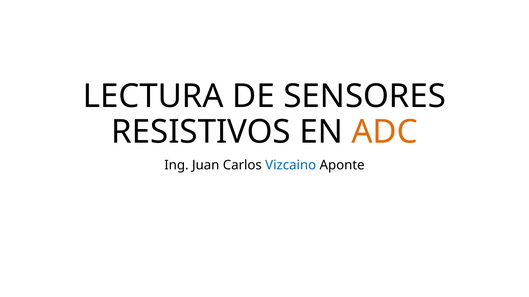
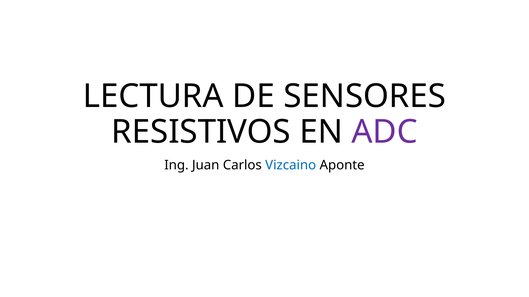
ADC colour: orange -> purple (385, 132)
